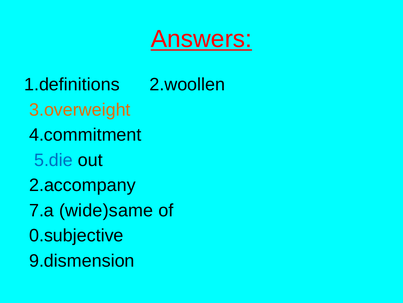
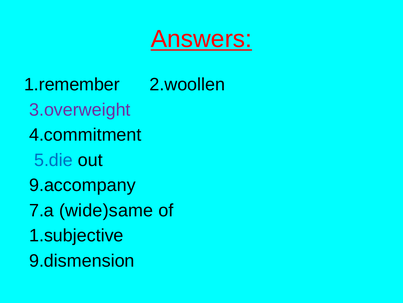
1.definitions: 1.definitions -> 1.remember (72, 85)
3.overweight colour: orange -> purple (80, 110)
2.accompany: 2.accompany -> 9.accompany (82, 185)
0.subjective: 0.subjective -> 1.subjective (76, 235)
